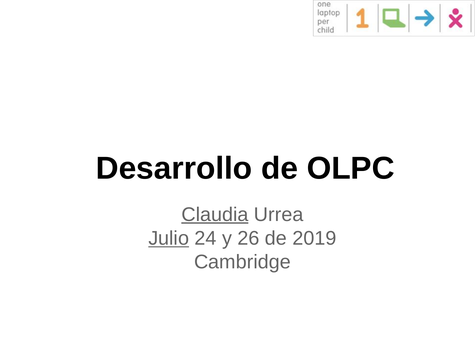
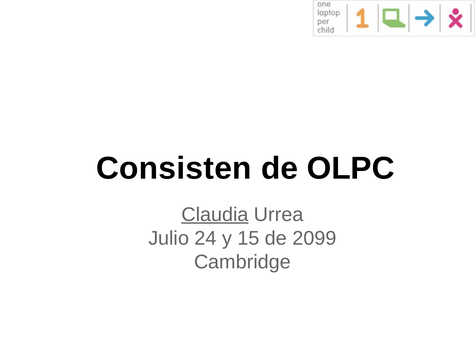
Desarrollo: Desarrollo -> Consisten (174, 168)
Julio underline: present -> none (169, 238)
26: 26 -> 15 (248, 238)
2019: 2019 -> 2099 (314, 238)
